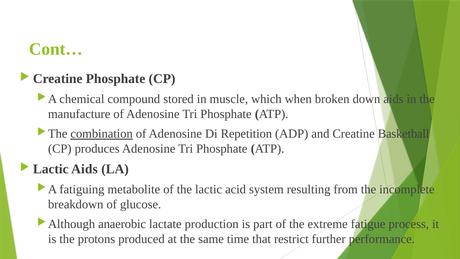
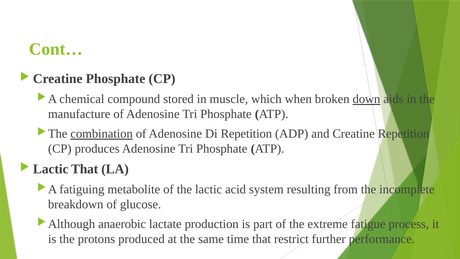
down underline: none -> present (366, 99)
Creatine Basketball: Basketball -> Repetition (404, 134)
Lactic Aids: Aids -> That (85, 169)
